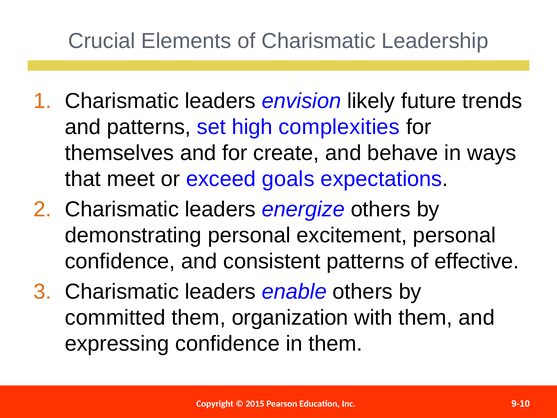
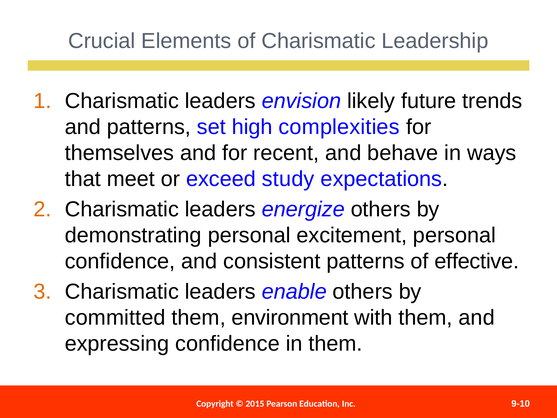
create: create -> recent (286, 153)
goals: goals -> study (288, 179)
organization: organization -> environment (290, 318)
